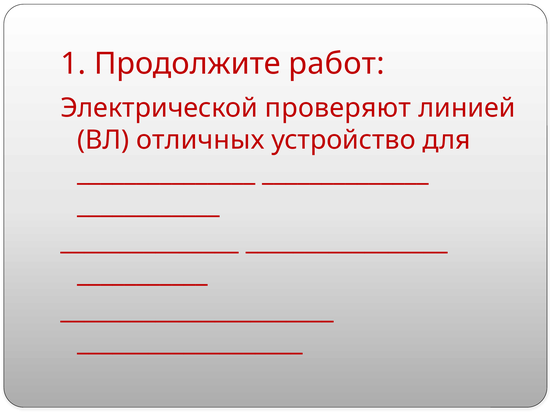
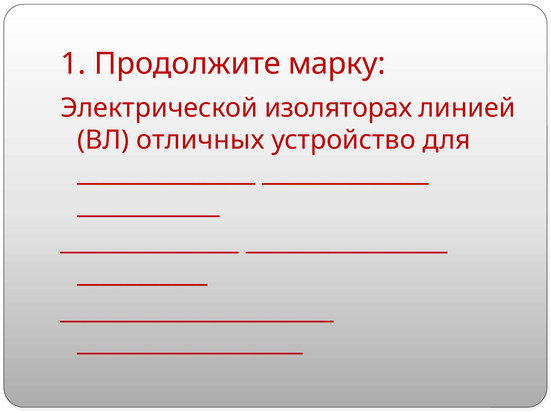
работ: работ -> марку (337, 64)
проверяют: проверяют -> изоляторах (338, 108)
